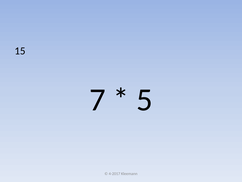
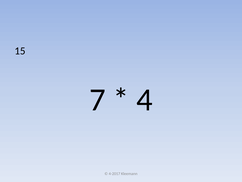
5: 5 -> 4 (144, 100)
